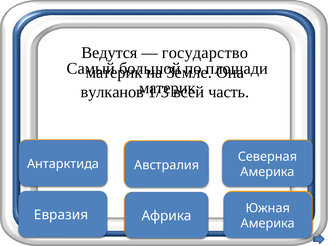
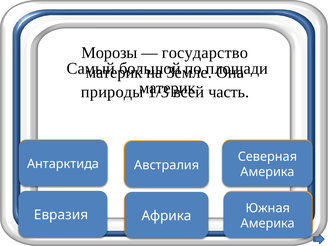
Ведутся: Ведутся -> Морозы (109, 53)
вулканов: вулканов -> природы (112, 92)
